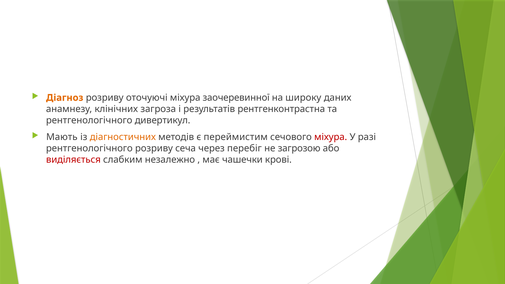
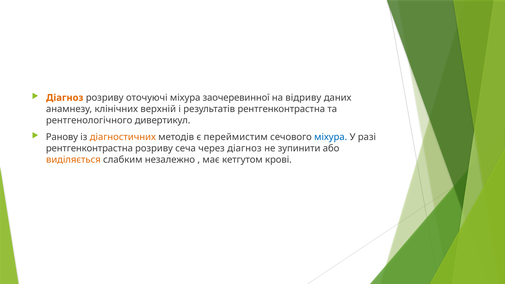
широку: широку -> відриву (303, 98)
загроза: загроза -> верхній (158, 109)
Мають: Мають -> Ранову (62, 137)
міхура colour: red -> blue (331, 137)
рентгенологічного: рентгенологічного -> рентгенконтрастна (89, 148)
через перебіг: перебіг -> діагноз (244, 148)
загрозою: загрозою -> зупинити (299, 148)
виділяється colour: red -> orange (73, 160)
чашечки: чашечки -> кетгутом (242, 160)
